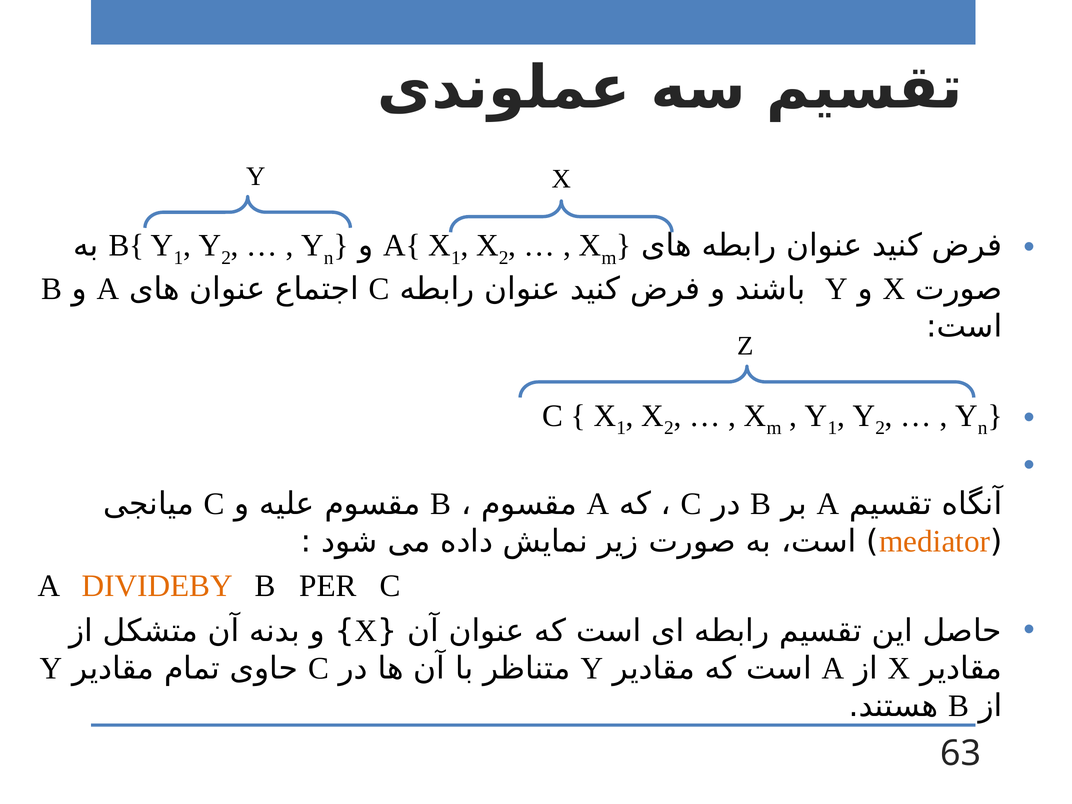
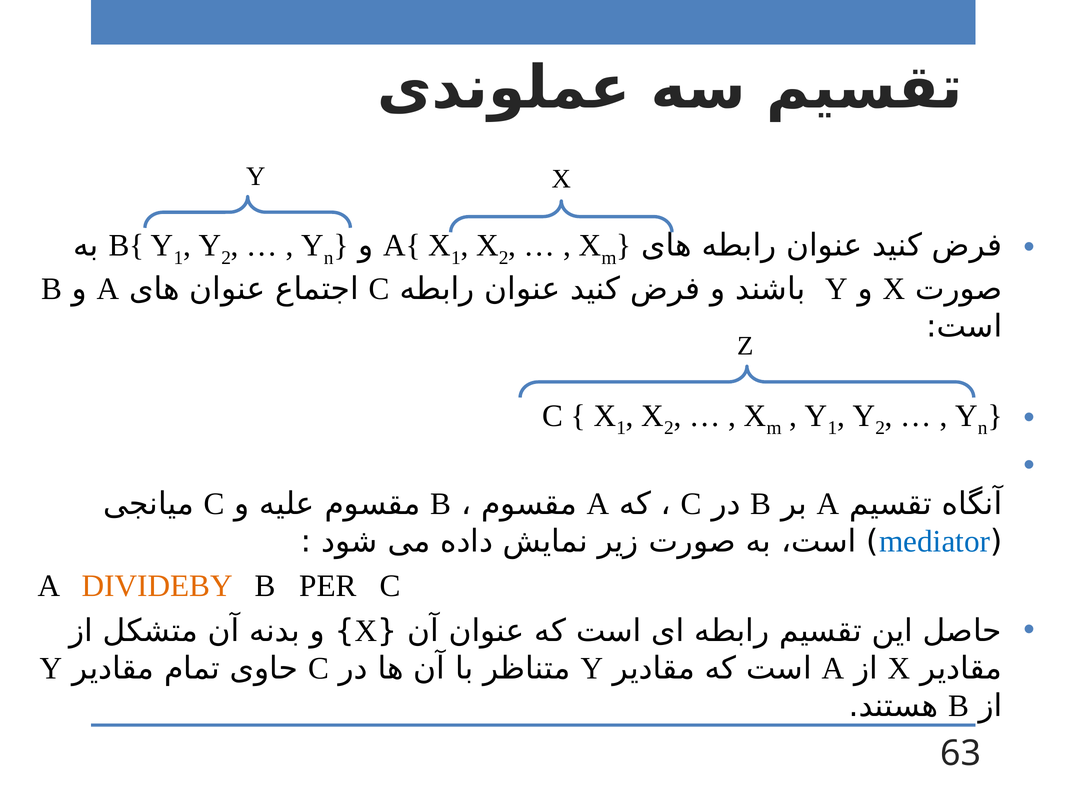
mediator colour: orange -> blue (935, 541)
